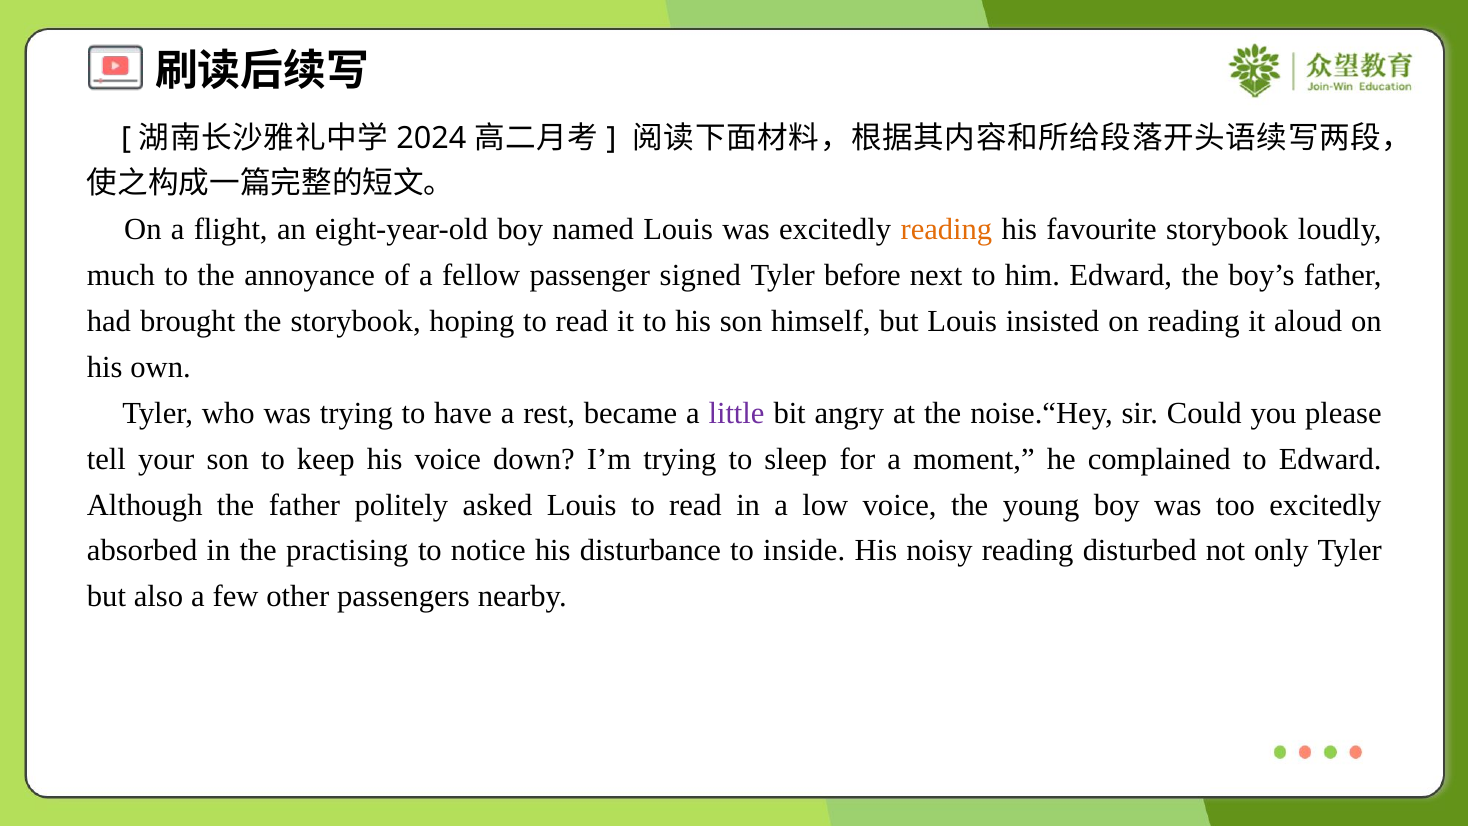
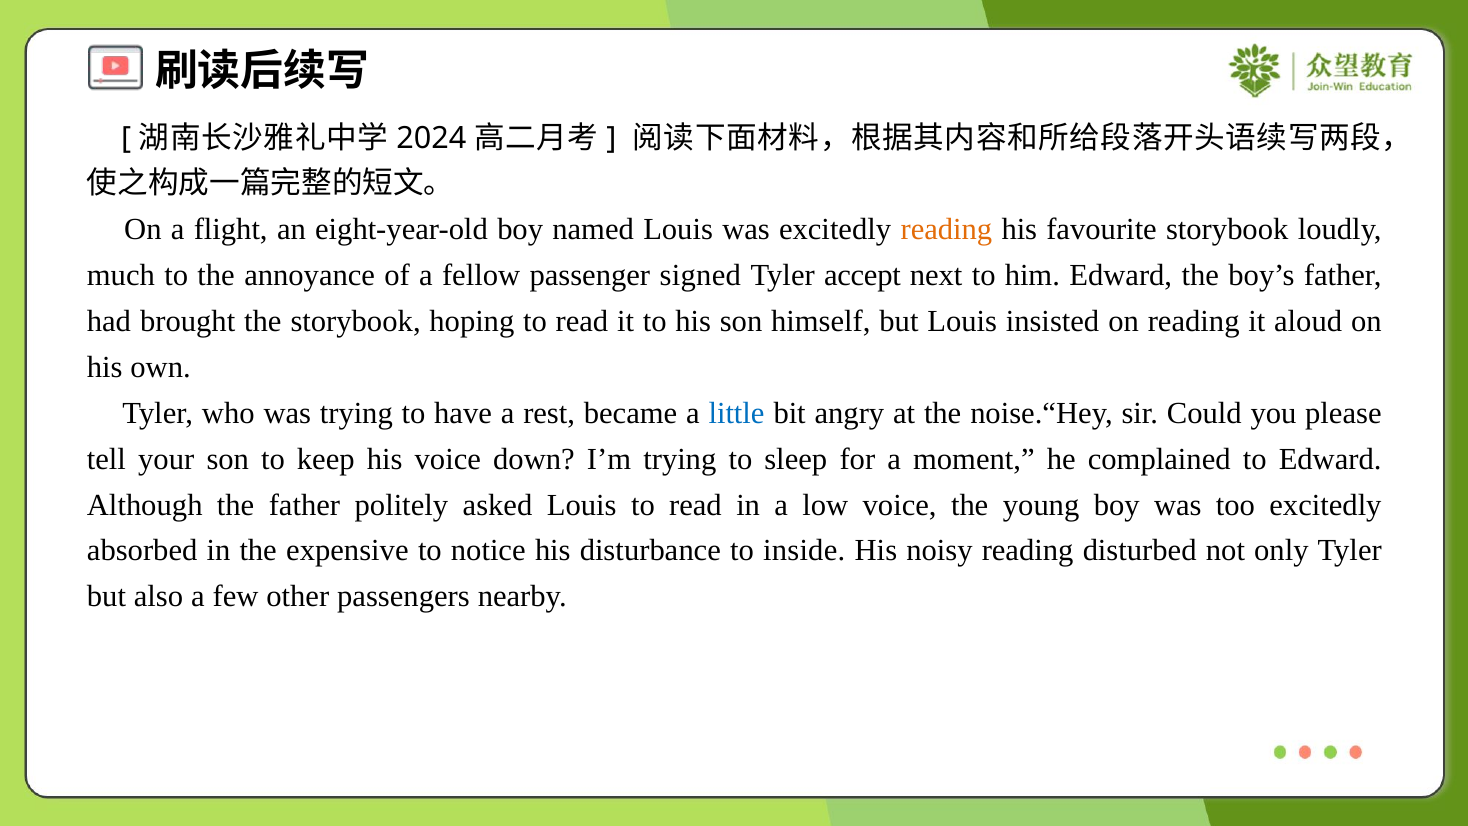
before: before -> accept (862, 276)
little colour: purple -> blue (737, 413)
practising: practising -> expensive (347, 551)
